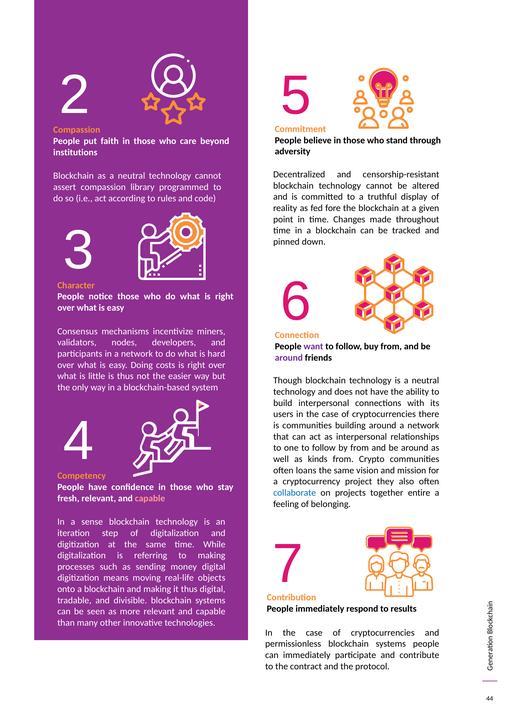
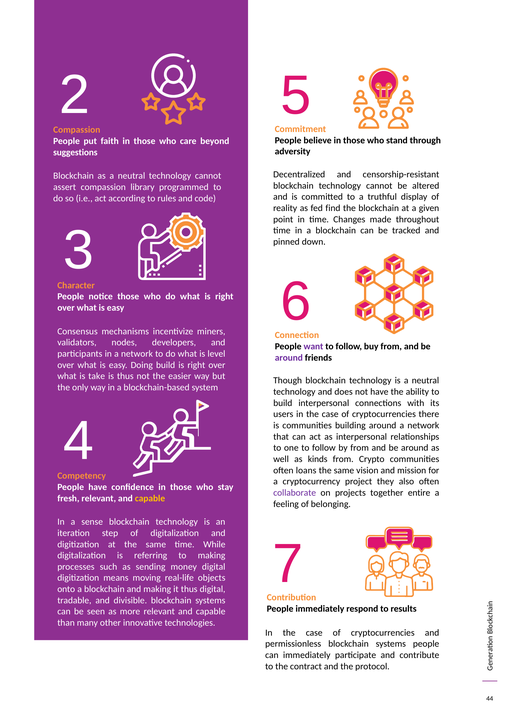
institutions: institutions -> suggestions (75, 152)
fore: fore -> find (333, 208)
hard: hard -> level (216, 354)
Doing costs: costs -> build (166, 365)
little: little -> take (97, 377)
collaborate colour: blue -> purple (295, 493)
capable colour: pink -> yellow (150, 499)
